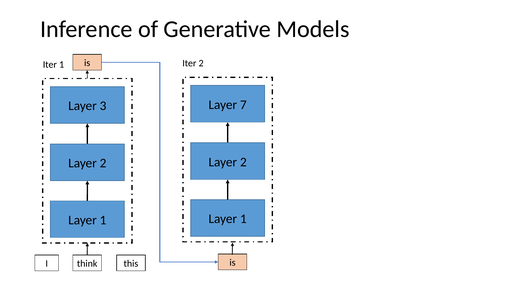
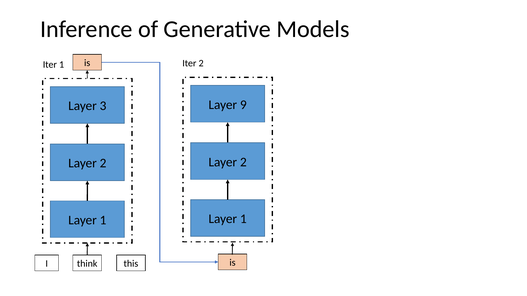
7: 7 -> 9 (243, 105)
